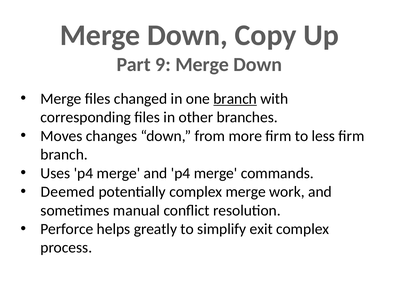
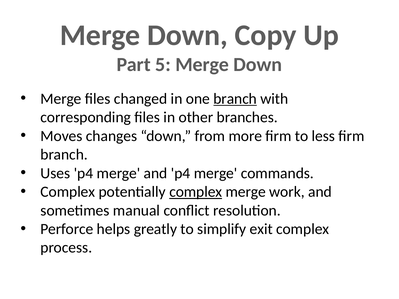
9: 9 -> 5 (163, 65)
Deemed: Deemed -> Complex (68, 192)
complex underline: none -> present (196, 192)
